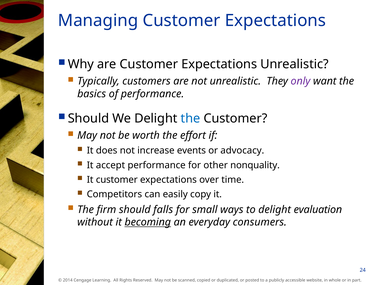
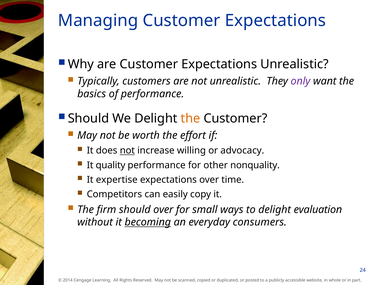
the colour: blue -> orange (190, 118)
not underline: none -> present (127, 151)
events: events -> willing (191, 151)
accept: accept -> quality (111, 165)
It customer: customer -> expertise (117, 180)
should falls: falls -> over (163, 210)
